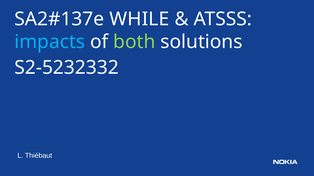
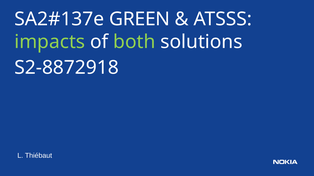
WHILE: WHILE -> GREEN (140, 19)
impacts colour: light blue -> light green (50, 42)
S2-5232332: S2-5232332 -> S2-8872918 (67, 68)
